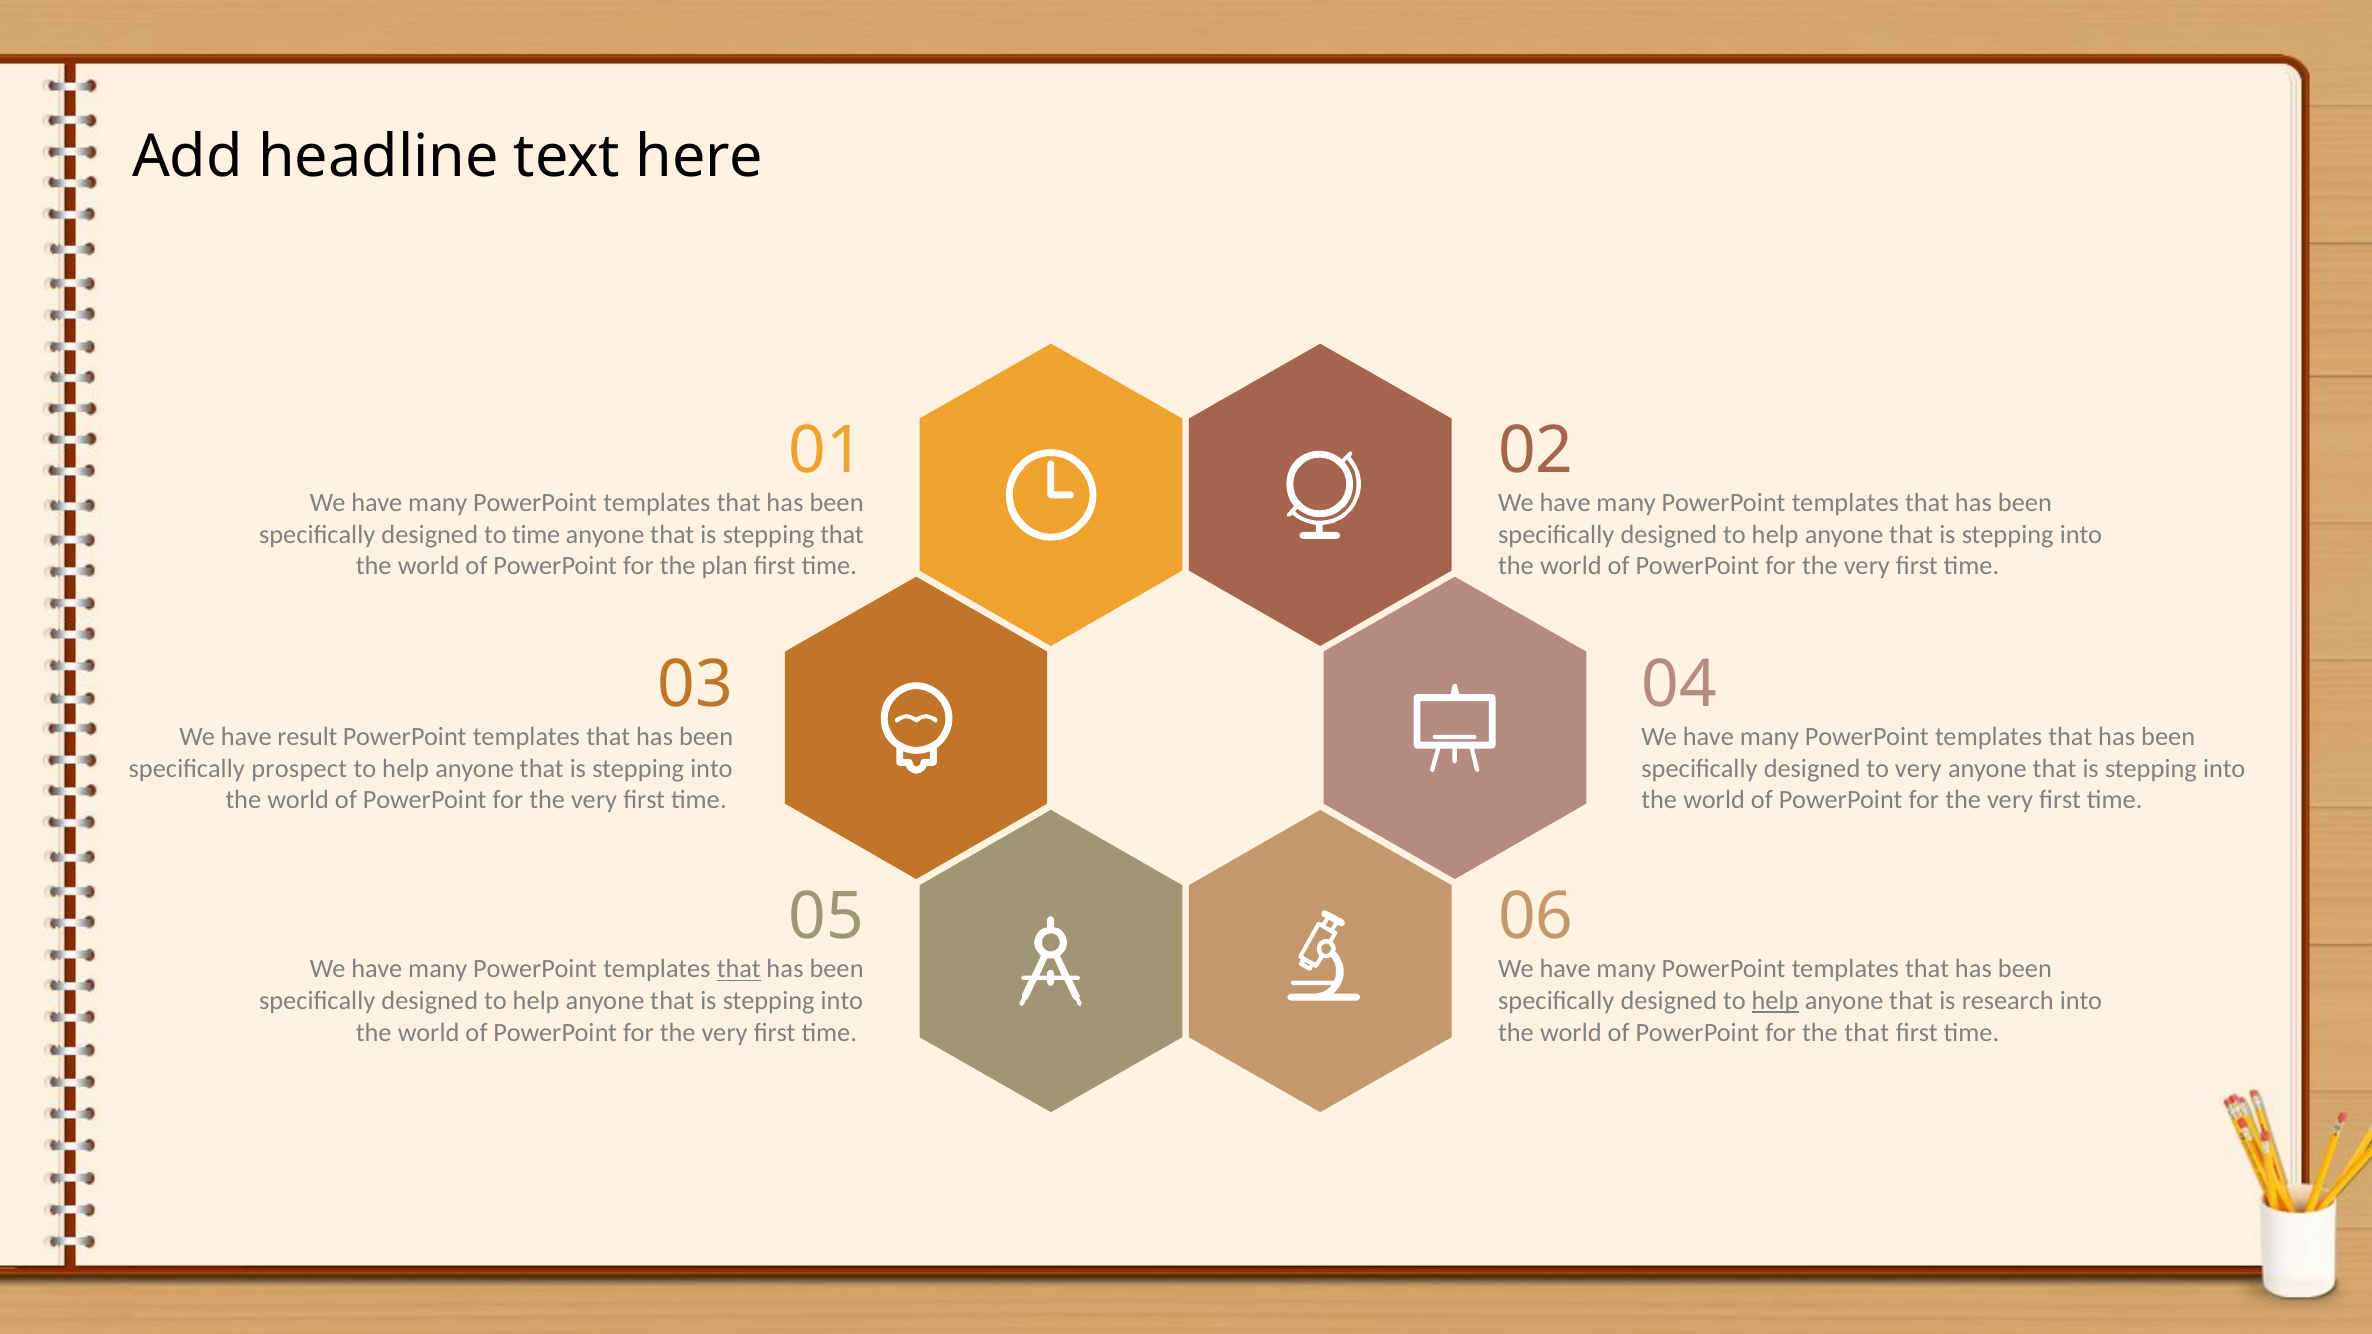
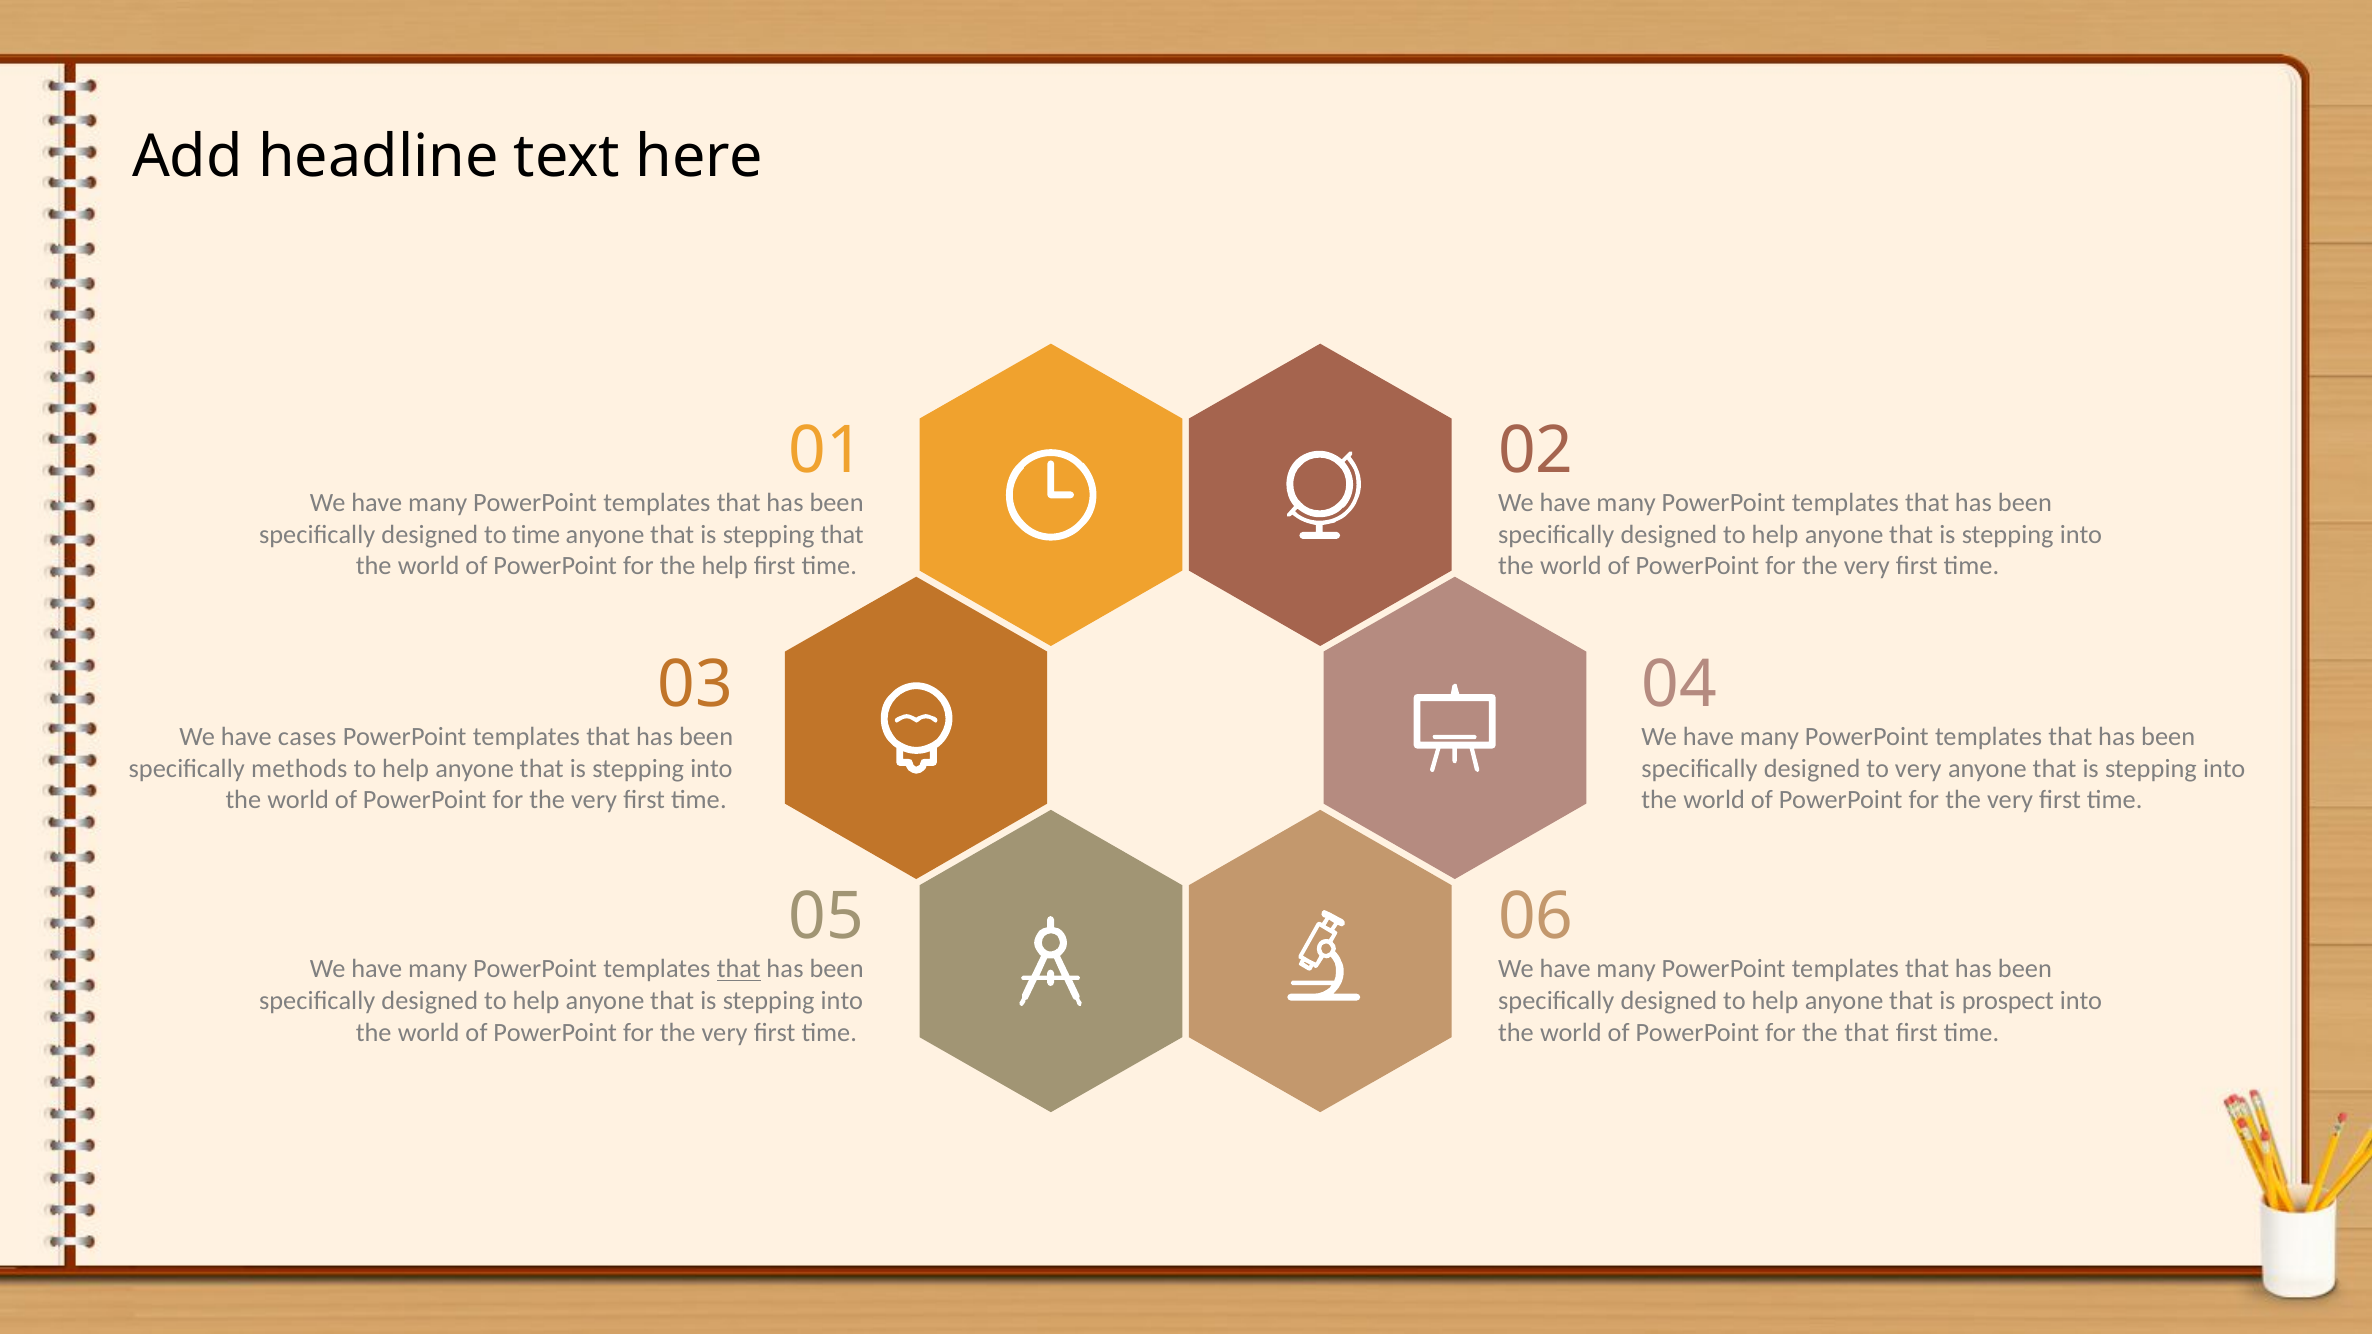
the plan: plan -> help (725, 566)
result: result -> cases (307, 737)
prospect: prospect -> methods (299, 769)
help underline: present -> none (1775, 1001)
research: research -> prospect (2008, 1001)
